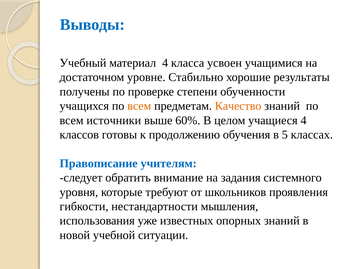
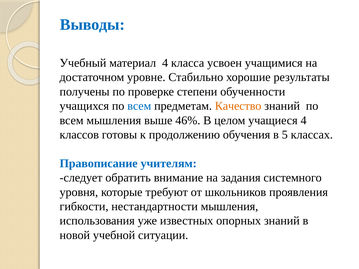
всем colour: orange -> blue (139, 106)
всем источники: источники -> мышления (114, 120)
60%: 60% -> 46% (188, 120)
